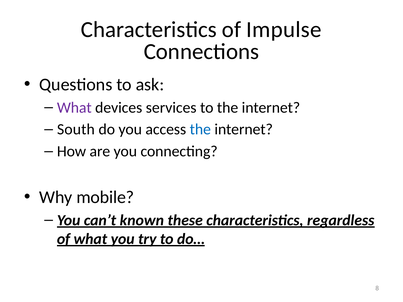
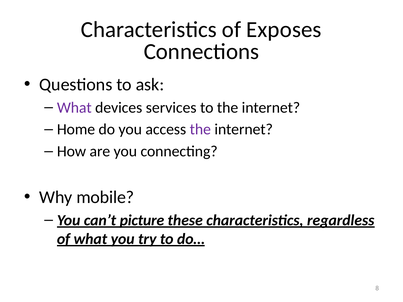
Impulse: Impulse -> Exposes (284, 30)
South: South -> Home (76, 130)
the colour: blue -> purple (200, 130)
known: known -> picture (142, 220)
